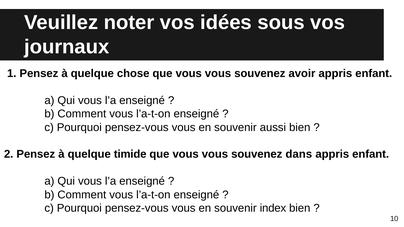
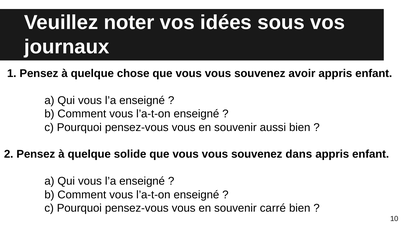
timide: timide -> solide (130, 154)
index: index -> carré (273, 208)
